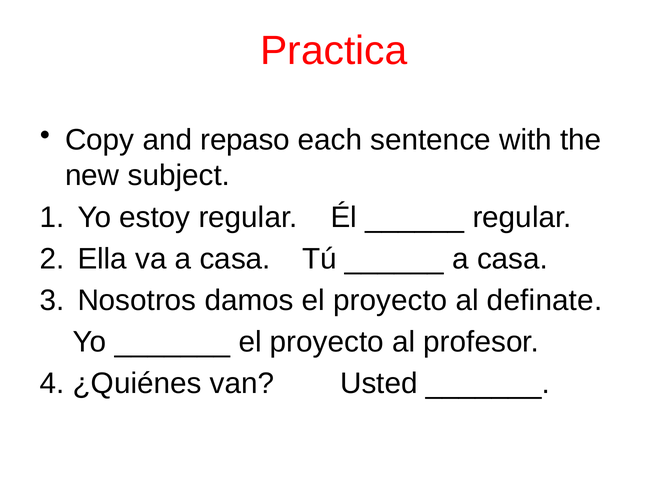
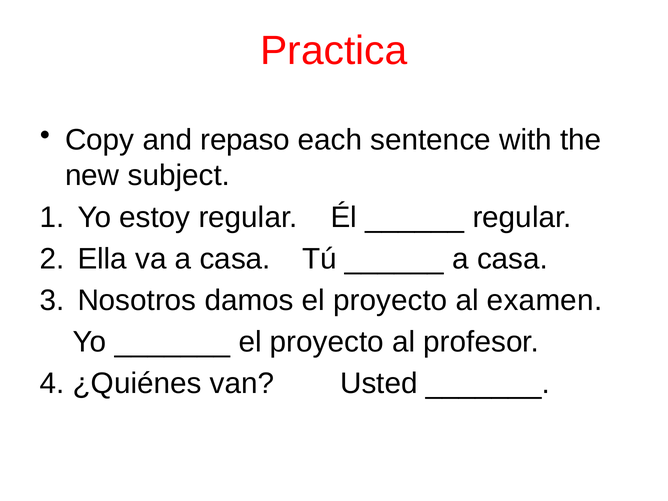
definate: definate -> examen (545, 300)
